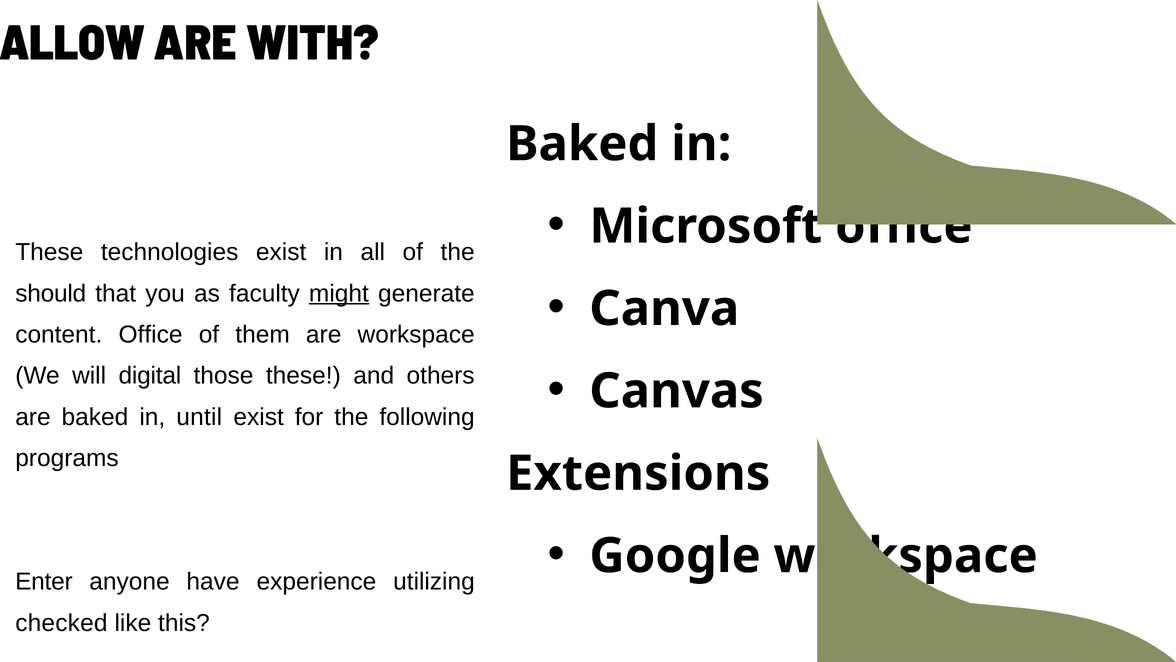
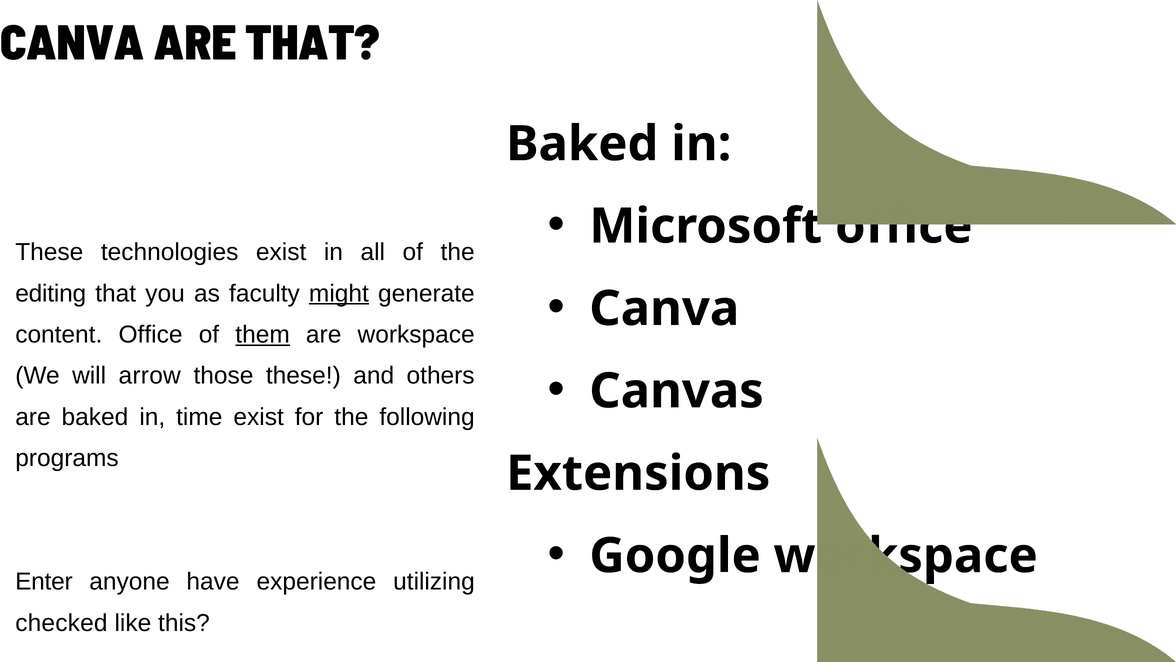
ALLOW: ALLOW -> CANVA (72, 43)
ARE WITH: WITH -> THAT (313, 43)
should: should -> editing (51, 293)
them underline: none -> present (263, 334)
digital: digital -> arrow (150, 376)
until: until -> time (199, 417)
